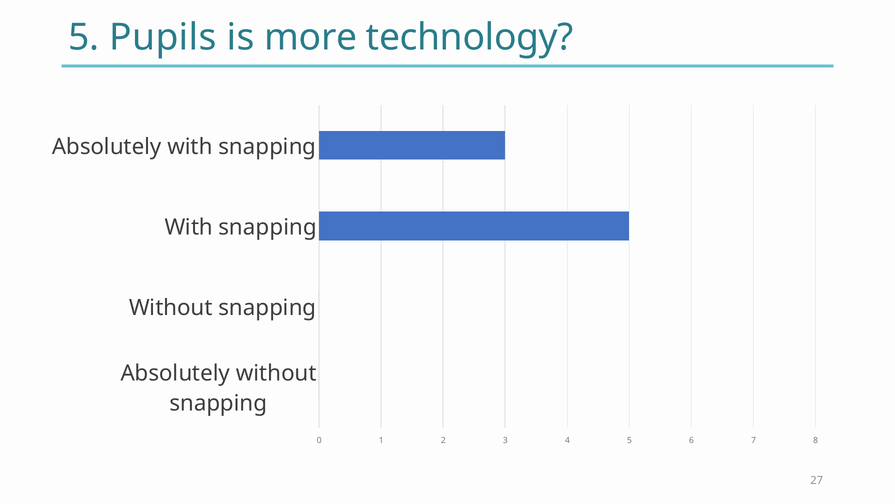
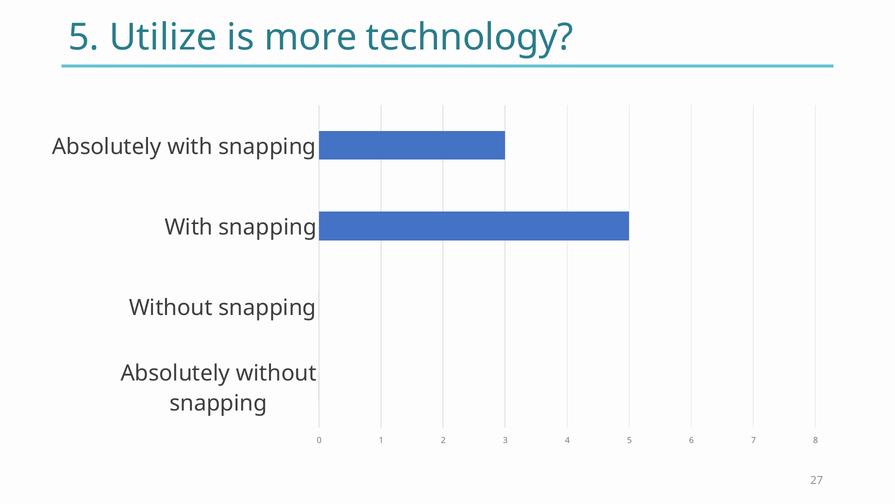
Pupils: Pupils -> Utilize (163, 37)
